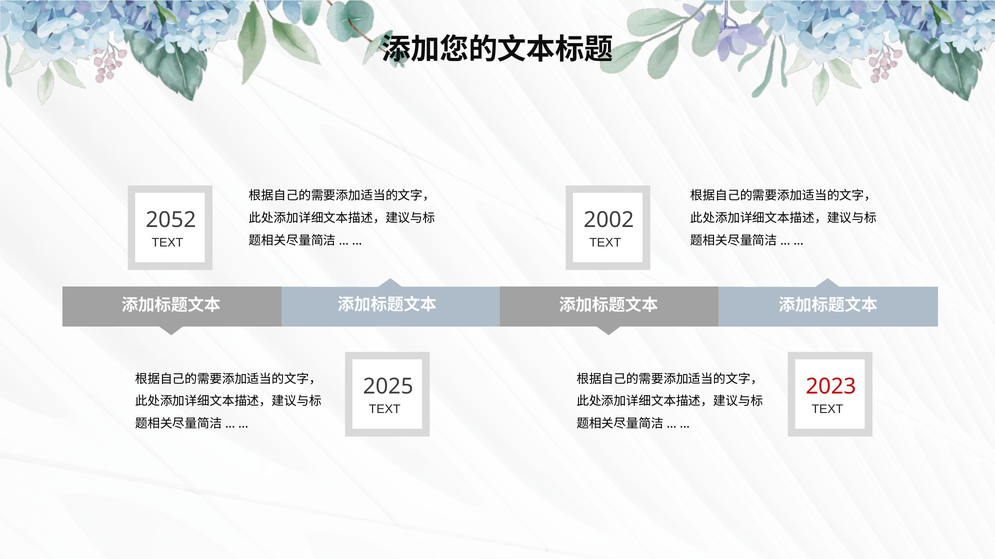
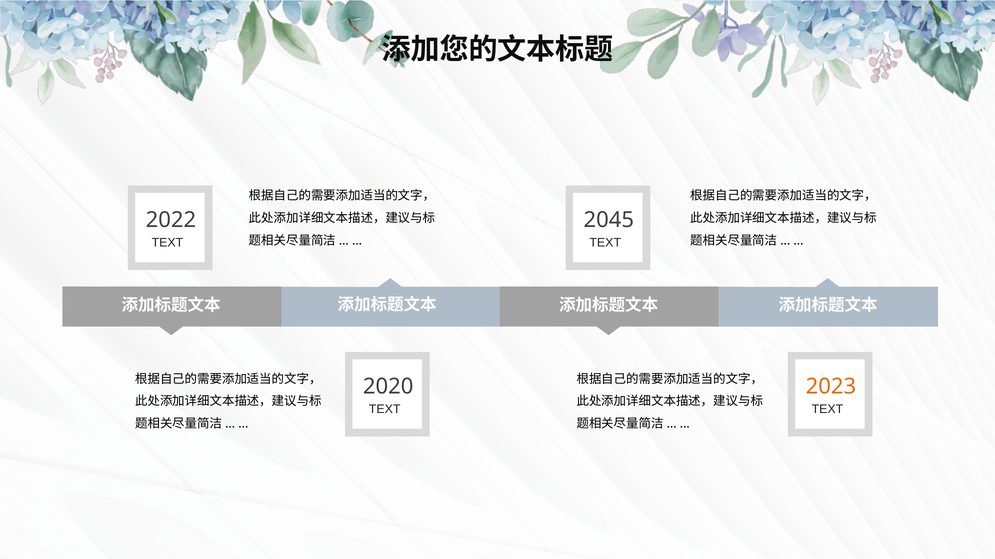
2052: 2052 -> 2022 (171, 220)
2002: 2002 -> 2045 (609, 220)
2025: 2025 -> 2020 (388, 387)
2023 colour: red -> orange (831, 387)
